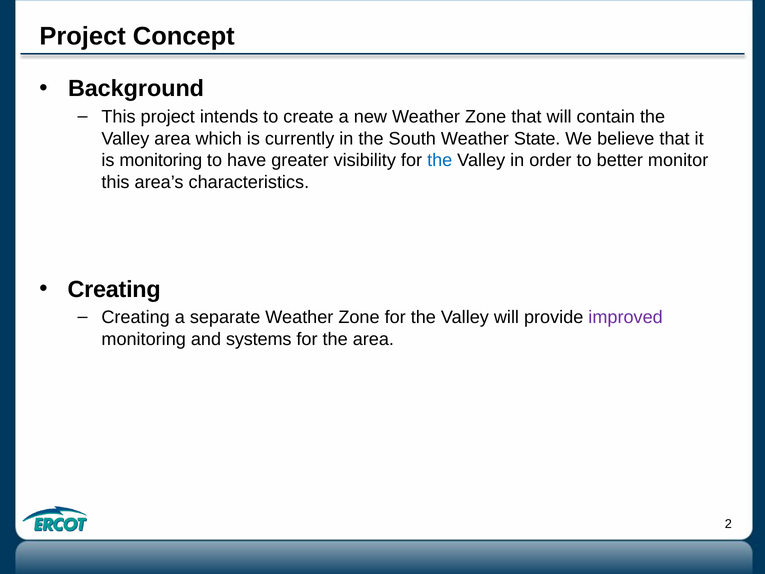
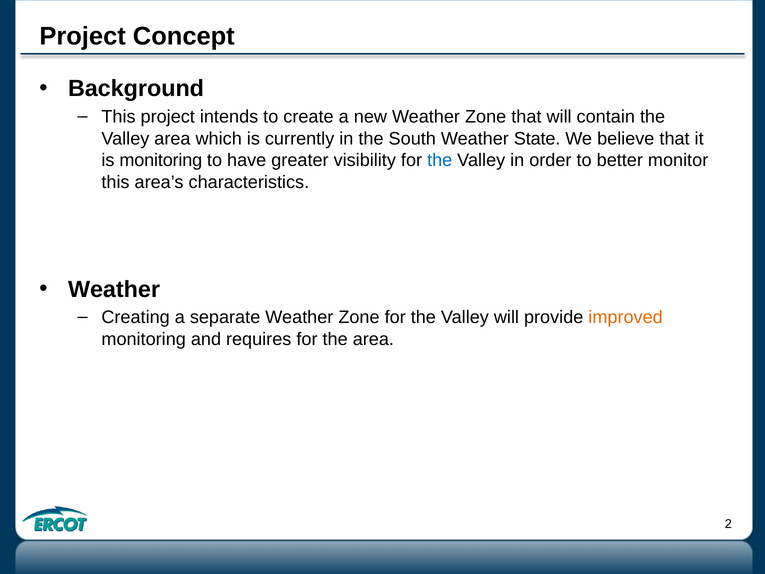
Creating: Creating -> Weather (114, 289)
improved colour: purple -> orange (626, 317)
systems: systems -> requires (259, 339)
